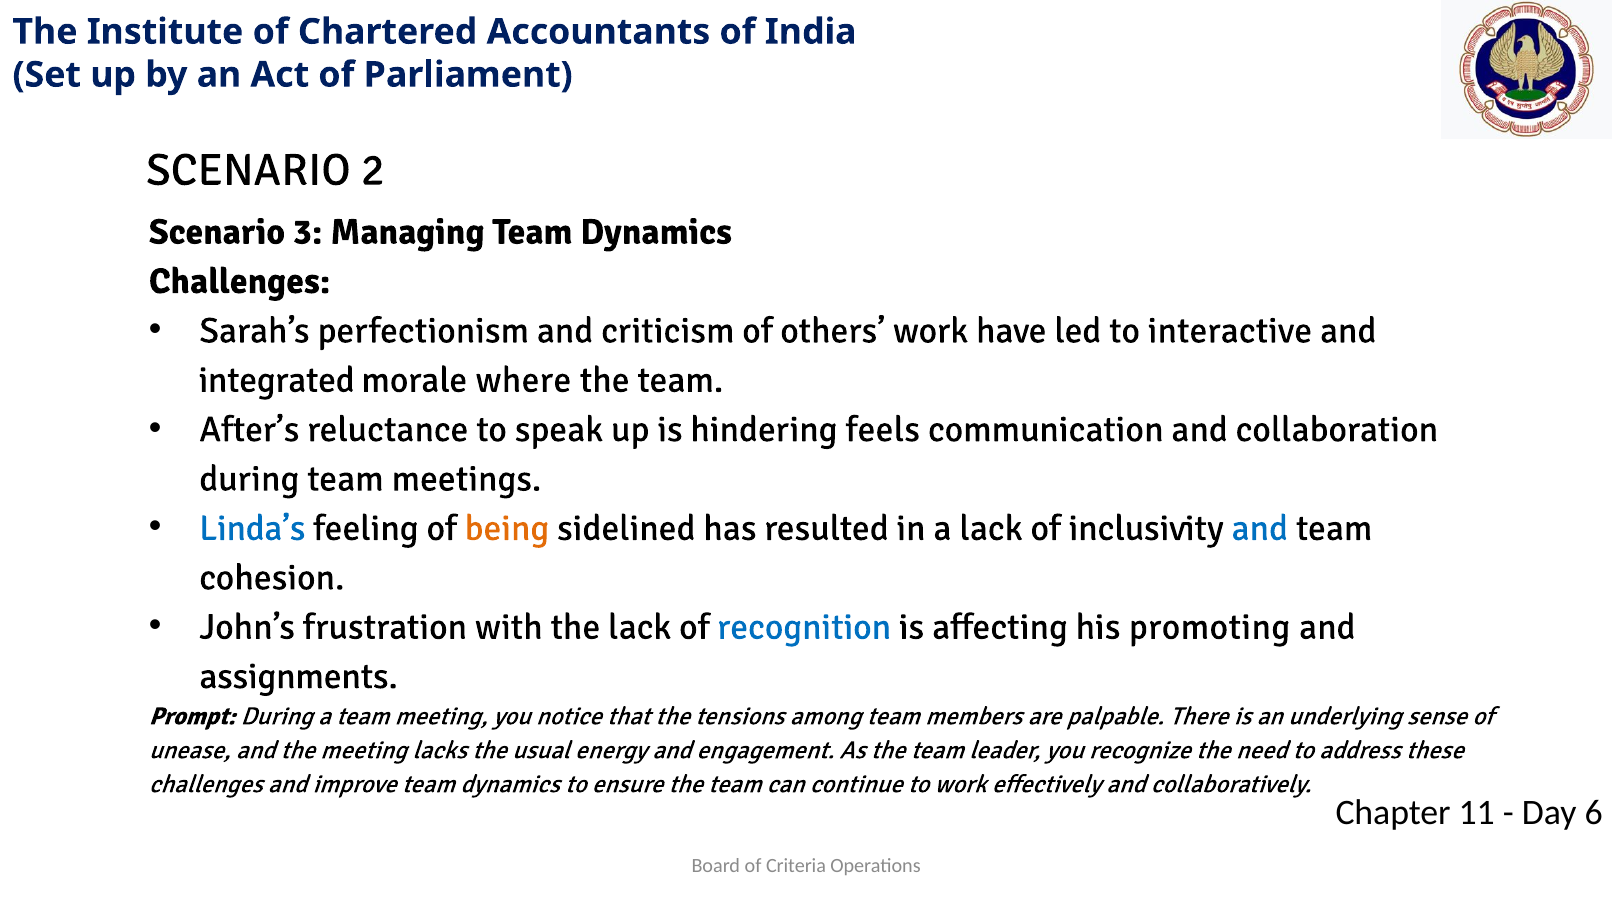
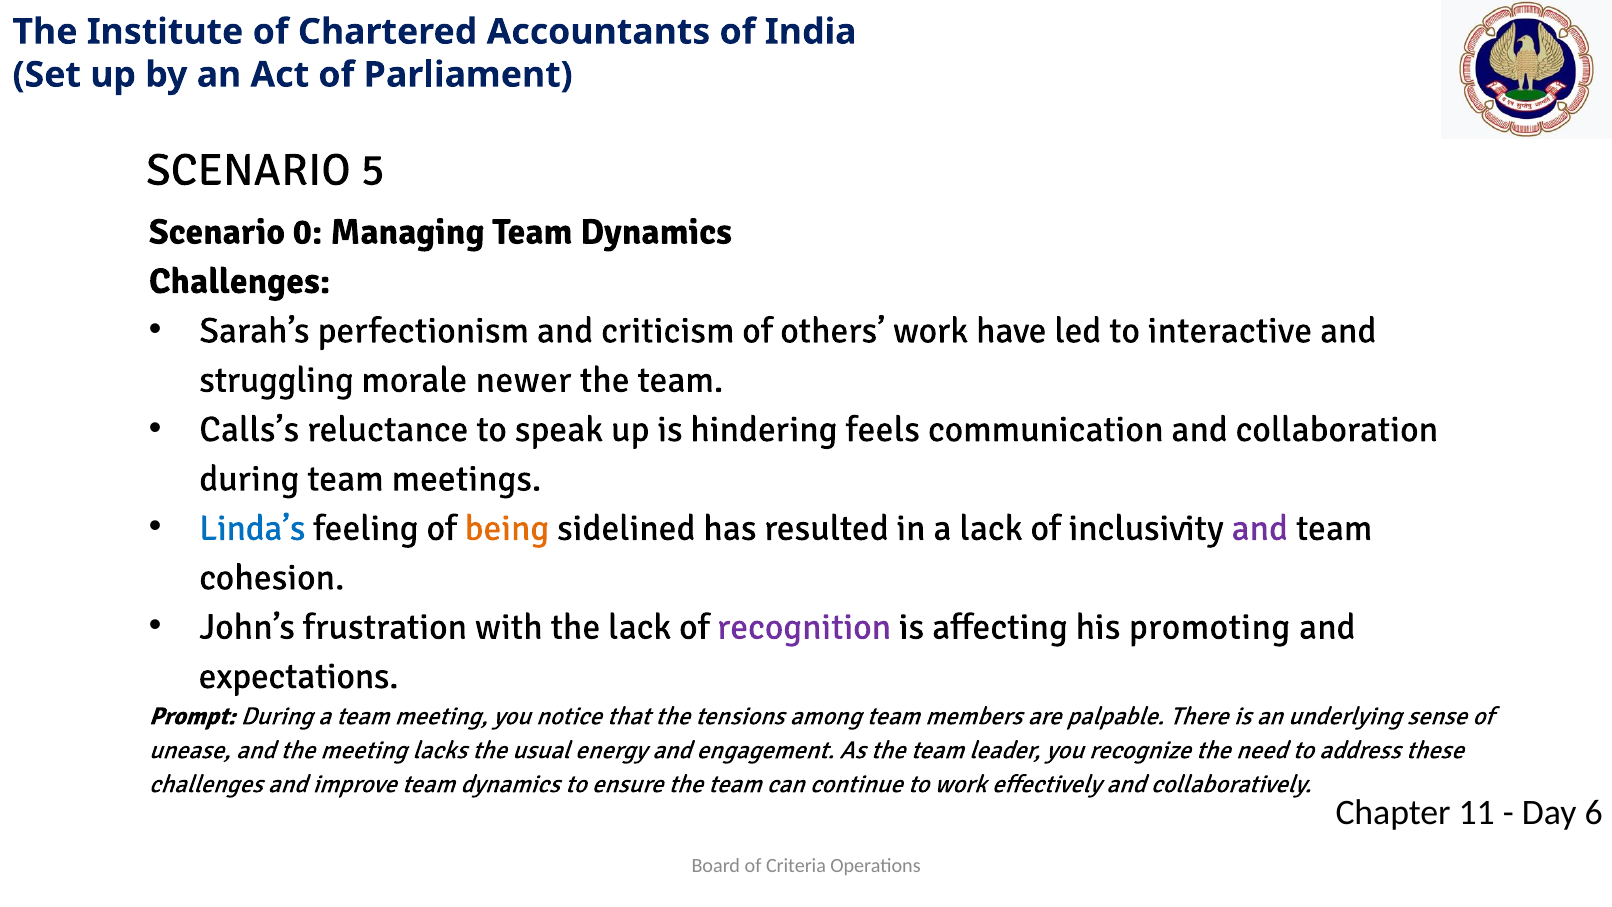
2: 2 -> 5 (373, 170)
3: 3 -> 0 (308, 232)
integrated: integrated -> struggling (277, 380)
where: where -> newer (523, 380)
After’s: After’s -> Calls’s (249, 429)
and colour: blue -> purple (1260, 528)
recognition colour: blue -> purple (804, 627)
assignments: assignments -> expectations (299, 676)
